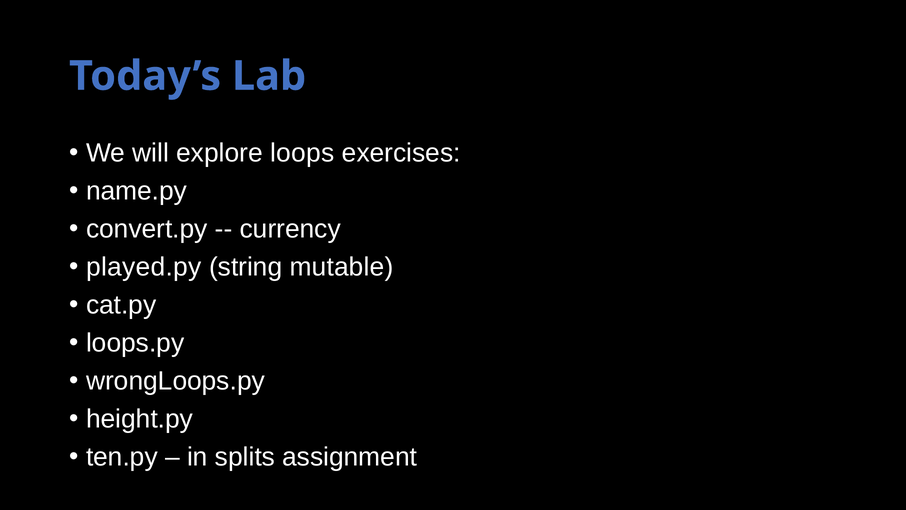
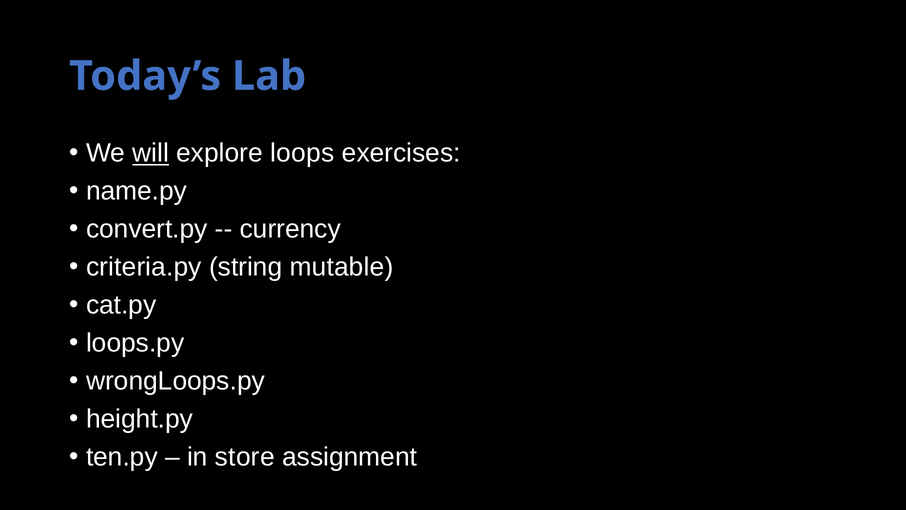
will underline: none -> present (151, 153)
played.py: played.py -> criteria.py (144, 267)
splits: splits -> store (245, 457)
